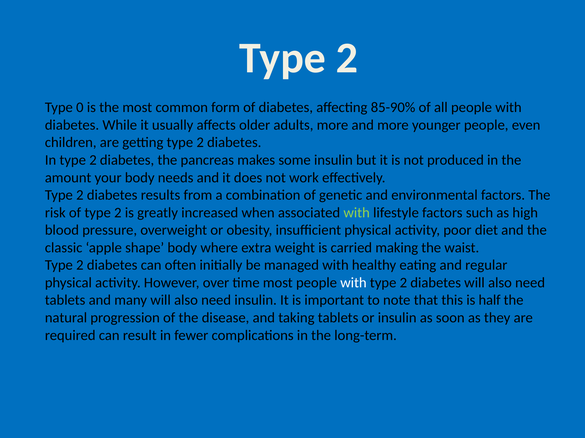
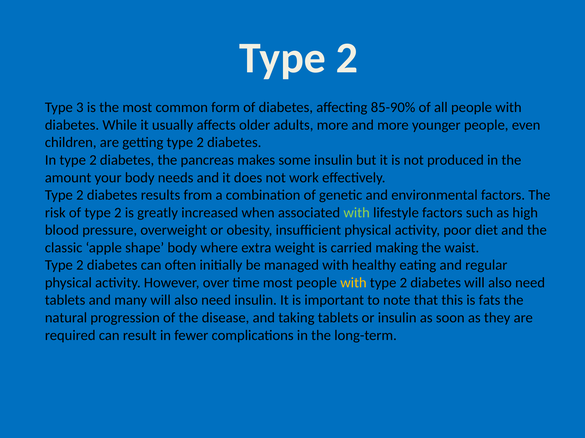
0: 0 -> 3 (80, 108)
with colour: white -> yellow (353, 283)
half: half -> fats (490, 301)
